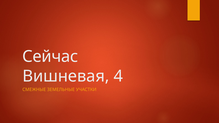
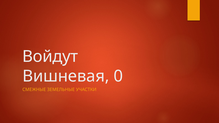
Сейчас: Сейчас -> Войдут (50, 57)
4: 4 -> 0 (118, 76)
